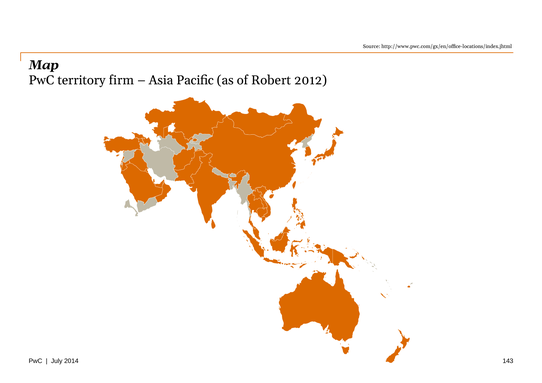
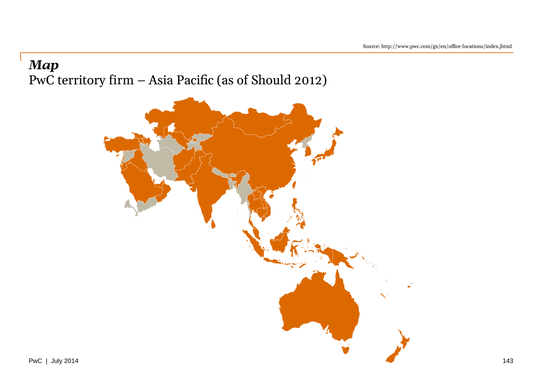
Robert: Robert -> Should (271, 80)
